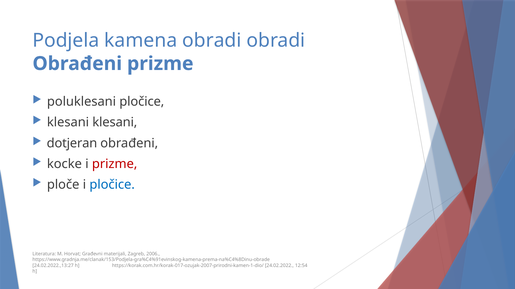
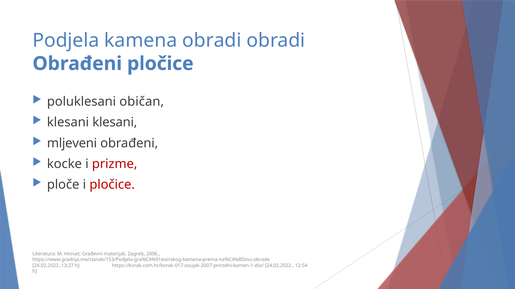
Obrađeni prizme: prizme -> pločice (160, 64)
poluklesani pločice: pločice -> običan (142, 102)
dotjeran: dotjeran -> mljeveni (72, 143)
pločice colour: blue -> red (112, 185)
